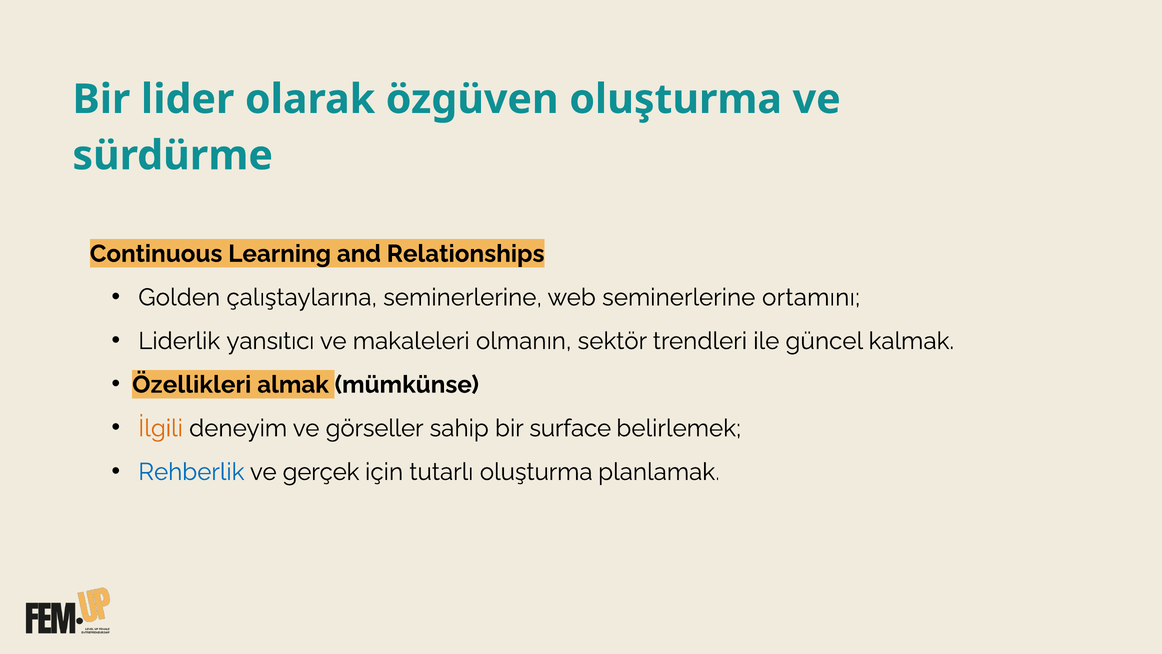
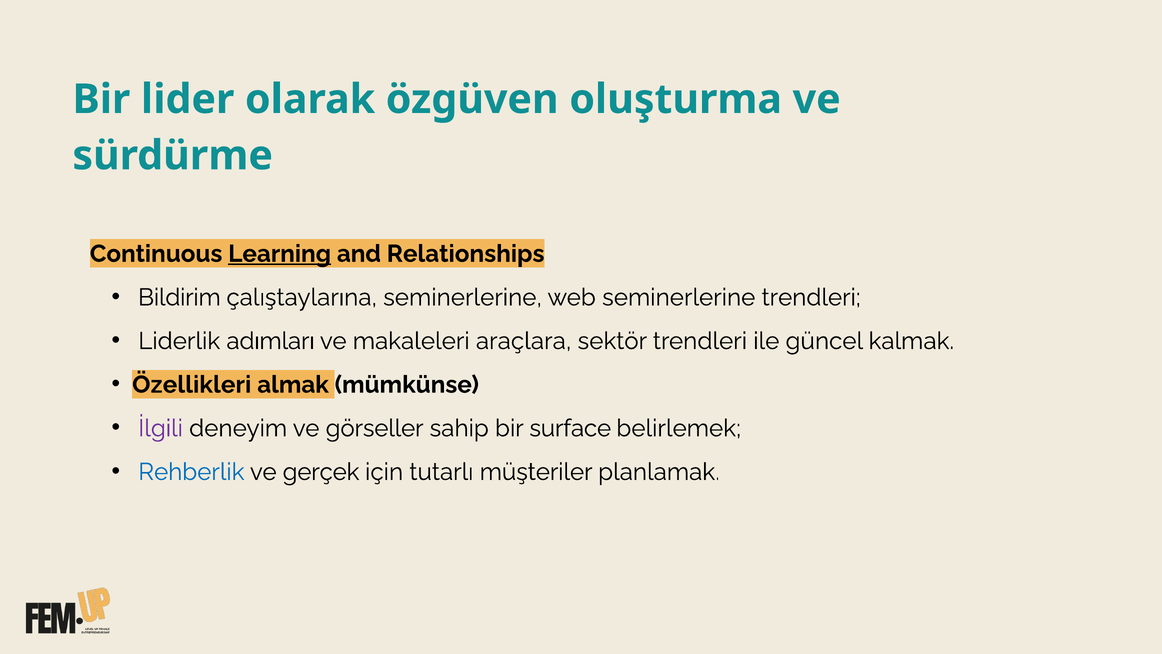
Learning underline: none -> present (280, 254)
Golden: Golden -> Bildirim (179, 297)
seminerlerine ortamını: ortamını -> trendleri (811, 297)
yansıtıcı: yansıtıcı -> adımları (270, 341)
olmanın: olmanın -> araçlara (524, 341)
İlgili colour: orange -> purple (161, 428)
tutarlı oluşturma: oluşturma -> müşteriler (536, 472)
